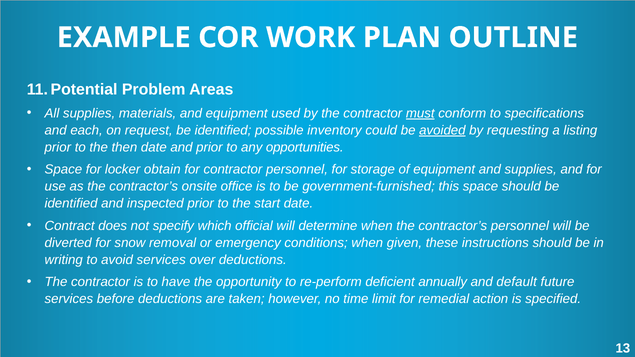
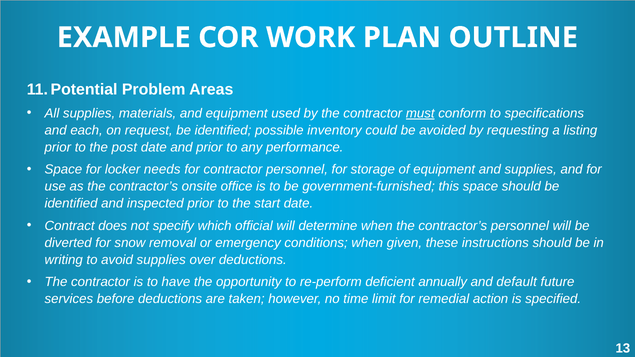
avoided underline: present -> none (442, 130)
then: then -> post (124, 147)
opportunities: opportunities -> performance (305, 147)
obtain: obtain -> needs (162, 170)
avoid services: services -> supplies (161, 260)
